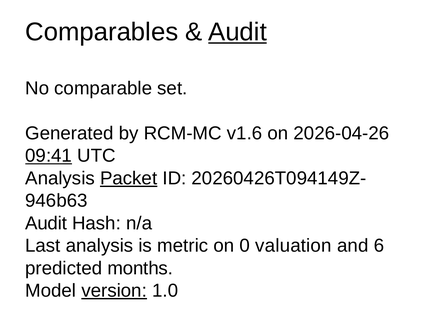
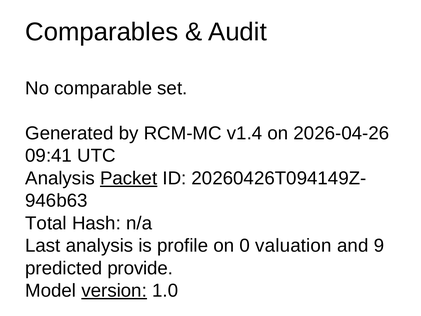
Audit underline: present -> none (238, 32)
v1.6: v1.6 -> v1.4 (245, 133)
09:41 underline: present -> none (49, 156)
Audit: Audit -> Total (46, 223)
metric: metric -> profile (183, 245)
6: 6 -> 9 (379, 245)
months: months -> provide (140, 268)
